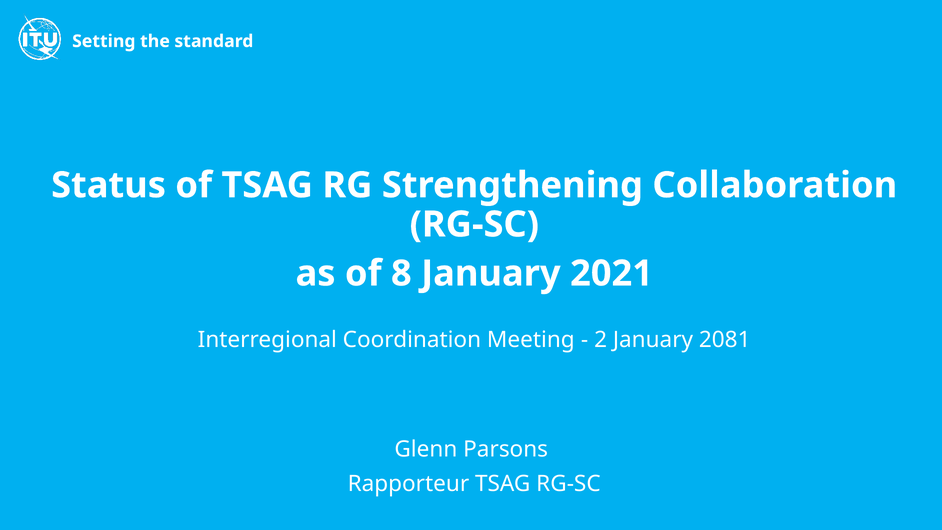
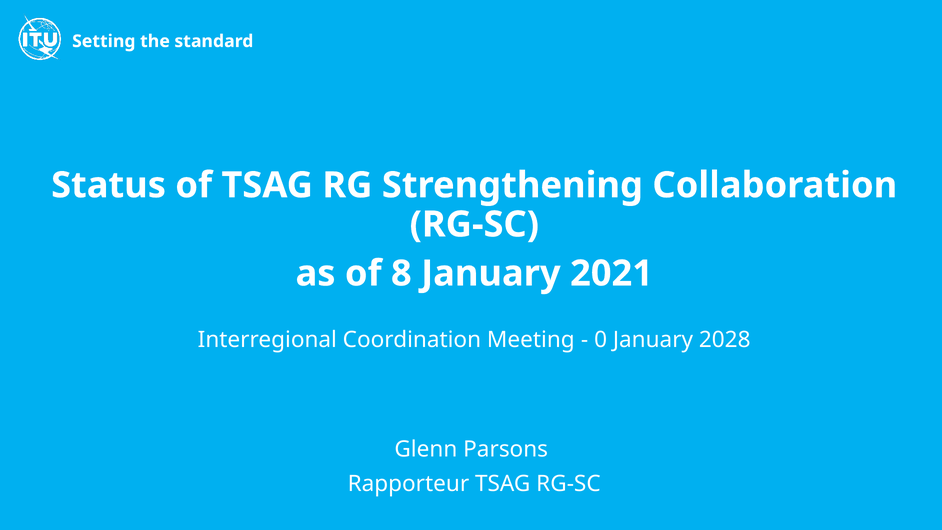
2: 2 -> 0 (601, 339)
2081: 2081 -> 2028 (725, 339)
